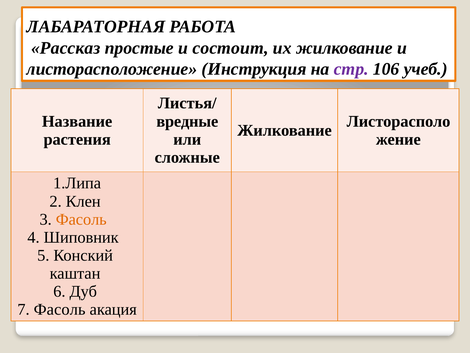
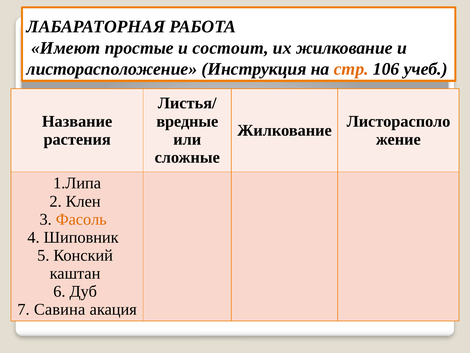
Рассказ: Рассказ -> Имеют (66, 48)
стр colour: purple -> orange (351, 69)
7 Фасоль: Фасоль -> Савина (60, 309)
